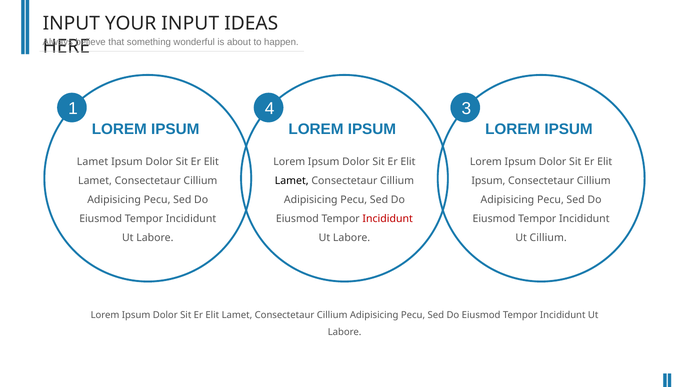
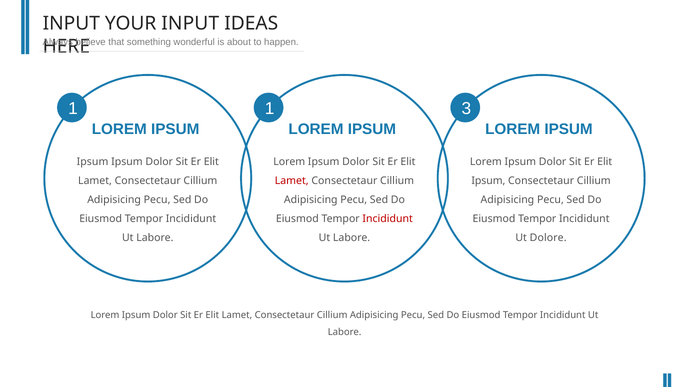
1 4: 4 -> 1 (270, 109)
Lamet: Lamet -> Ipsum (92, 162)
Lamet colour: black -> red (292, 181)
Ut Cillium: Cillium -> Dolore (548, 238)
